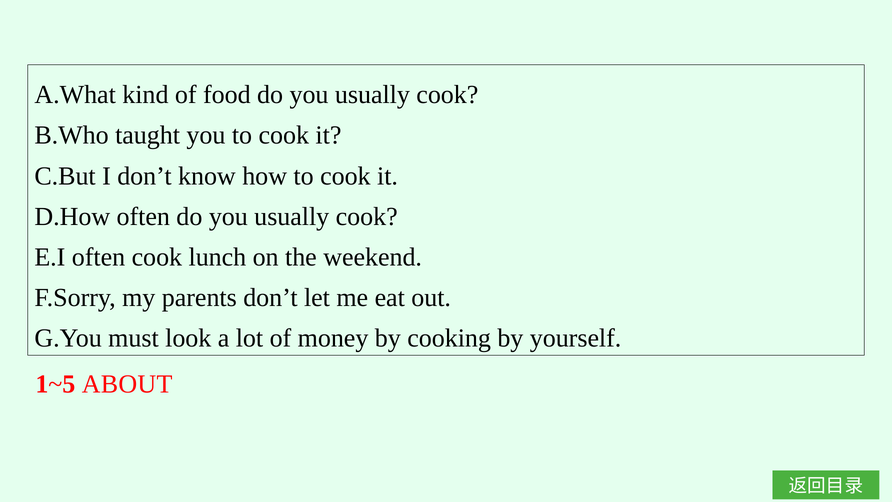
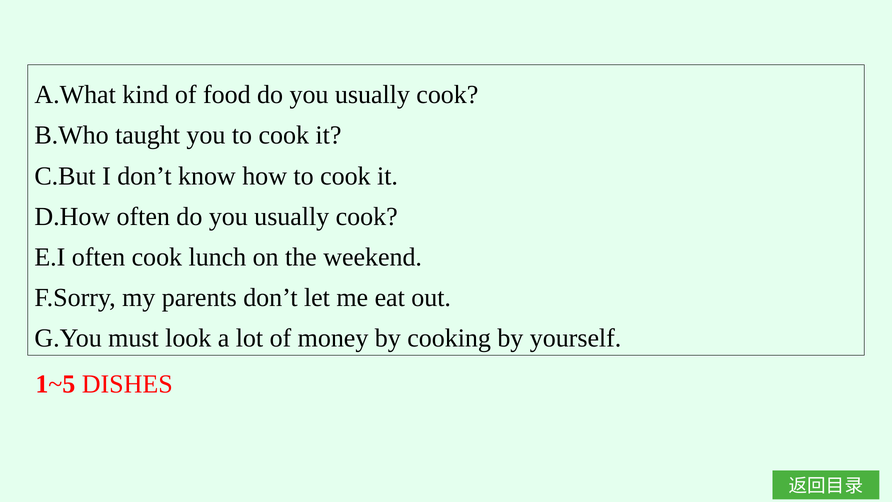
ABOUT: ABOUT -> DISHES (127, 384)
